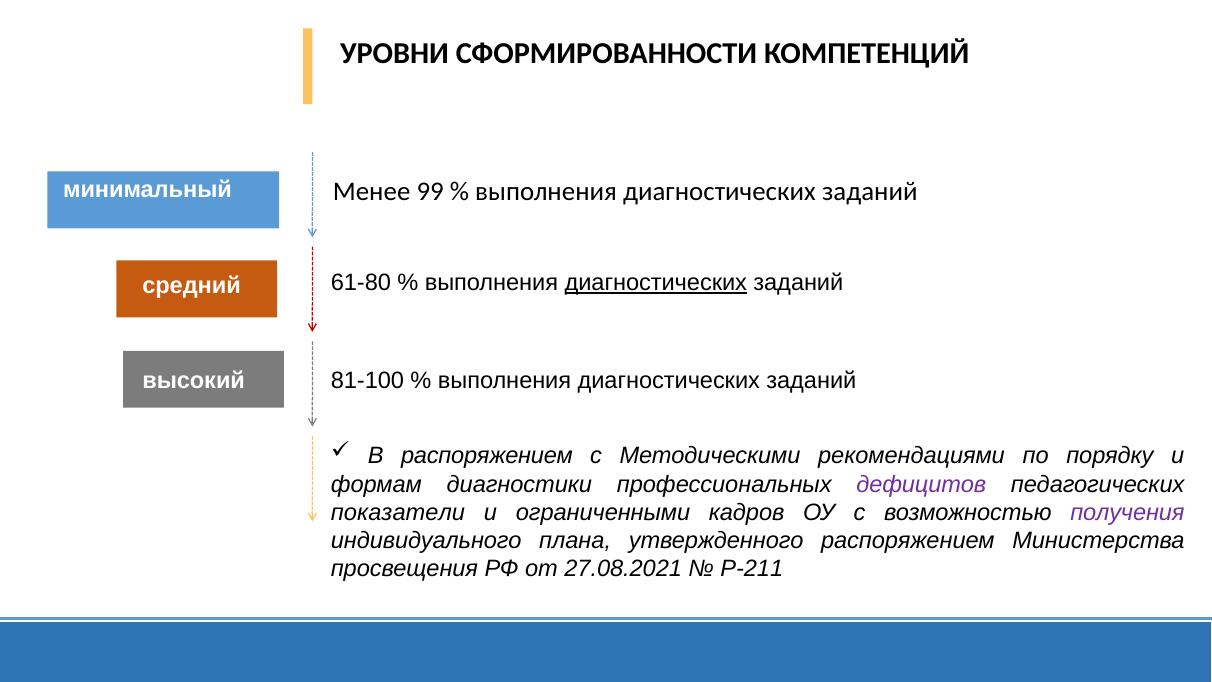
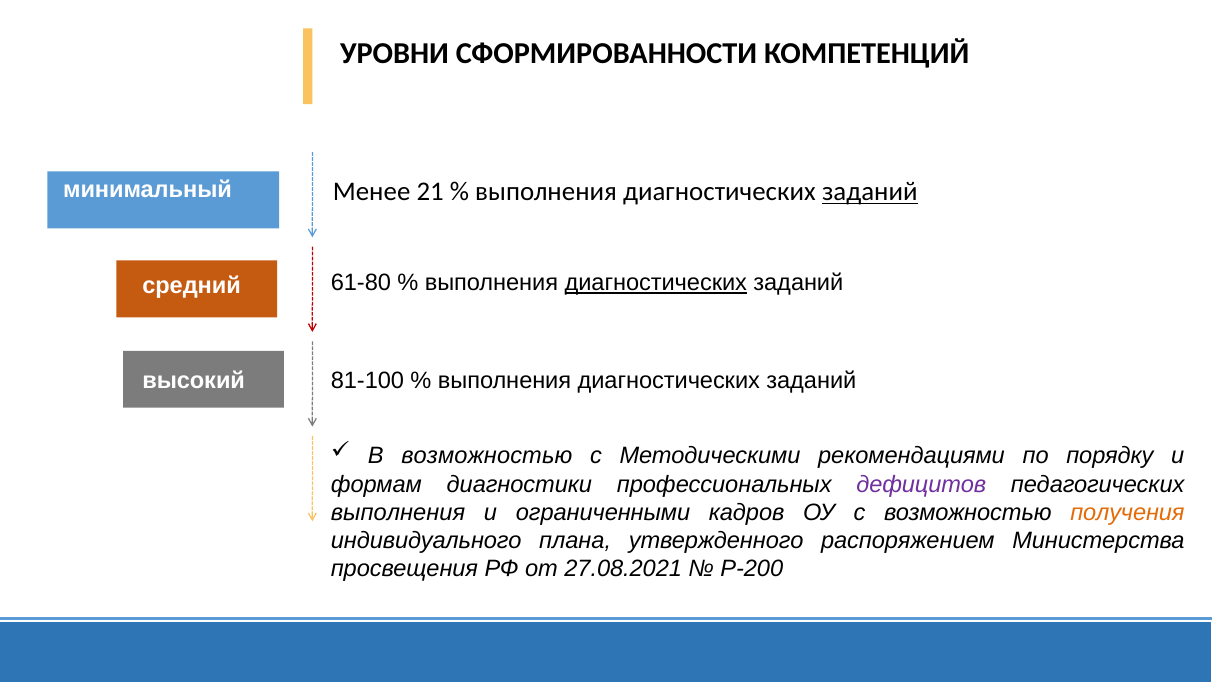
99: 99 -> 21 (430, 192)
заданий underline: none -> present (870, 192)
В распоряжением: распоряжением -> возможностью (487, 456)
показатели: показатели -> выполнения (398, 512)
получения colour: purple -> orange (1127, 512)
Р-211: Р-211 -> Р-200 (752, 569)
